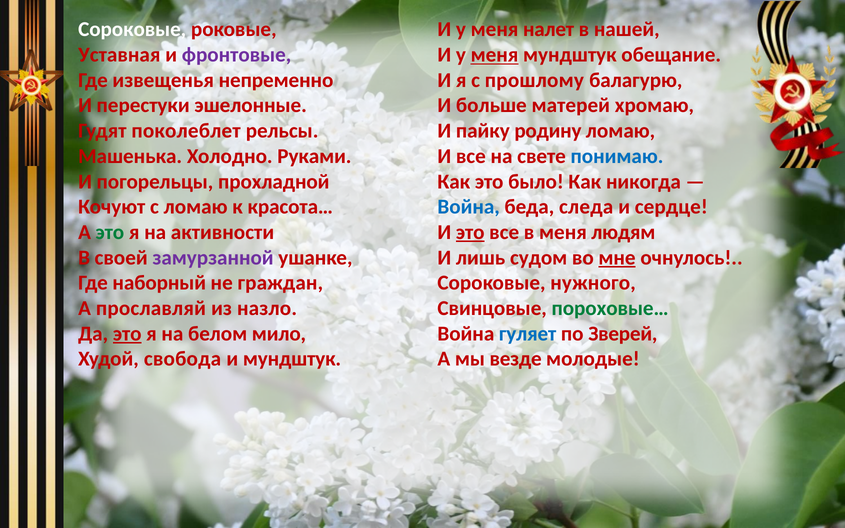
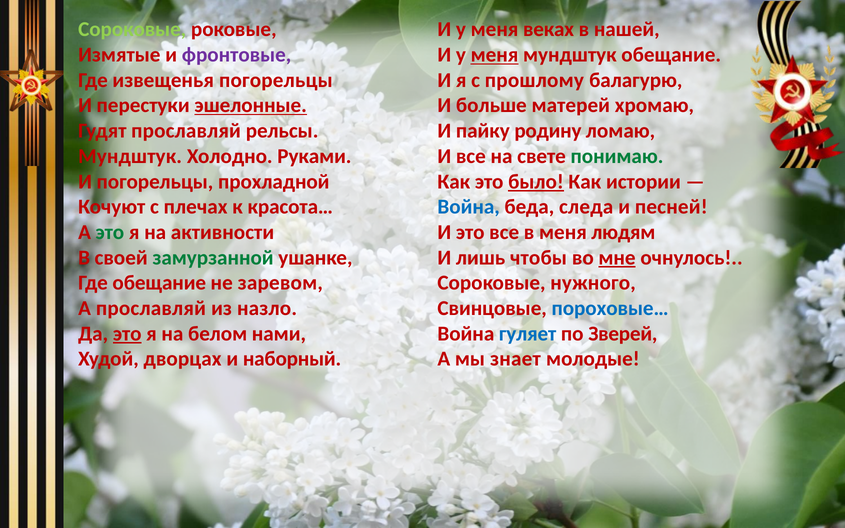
Сороковые colour: white -> light green (132, 29)
налет: налет -> веках (549, 29)
Уставная: Уставная -> Измятые (119, 55)
извещенья непременно: непременно -> погорельцы (276, 80)
эшелонные underline: none -> present (251, 106)
Гудят поколеблет: поколеблет -> прославляй (186, 131)
Машенька: Машенька -> Мундштук (130, 156)
понимаю colour: blue -> green (617, 156)
было underline: none -> present (536, 182)
никогда: никогда -> истории (643, 182)
с ломаю: ломаю -> плечах (196, 207)
сердце: сердце -> песней (671, 207)
это underline: present -> none (470, 232)
замурзанной colour: purple -> green (213, 258)
судом: судом -> чтобы (539, 258)
Где наборный: наборный -> обещание (159, 283)
граждан: граждан -> заревом (280, 283)
пороховые… colour: green -> blue (610, 308)
мило: мило -> нами (279, 334)
свобода: свобода -> дворцах (183, 359)
и мундштук: мундштук -> наборный (292, 359)
везде: везде -> знает (515, 359)
